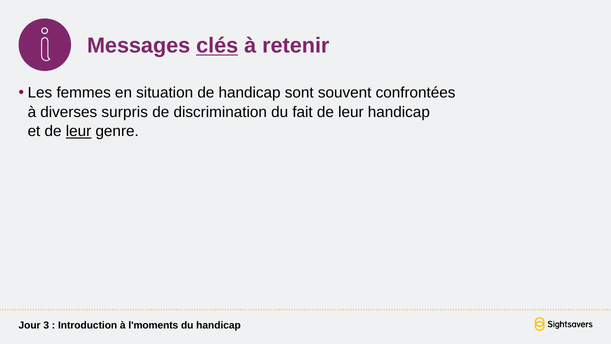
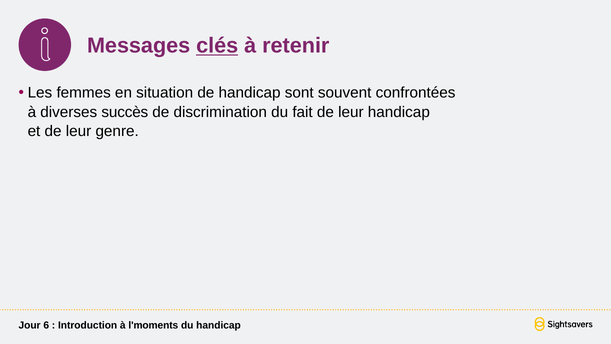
surpris: surpris -> succès (125, 112)
leur underline: present -> none (79, 131)
3: 3 -> 6 (46, 325)
